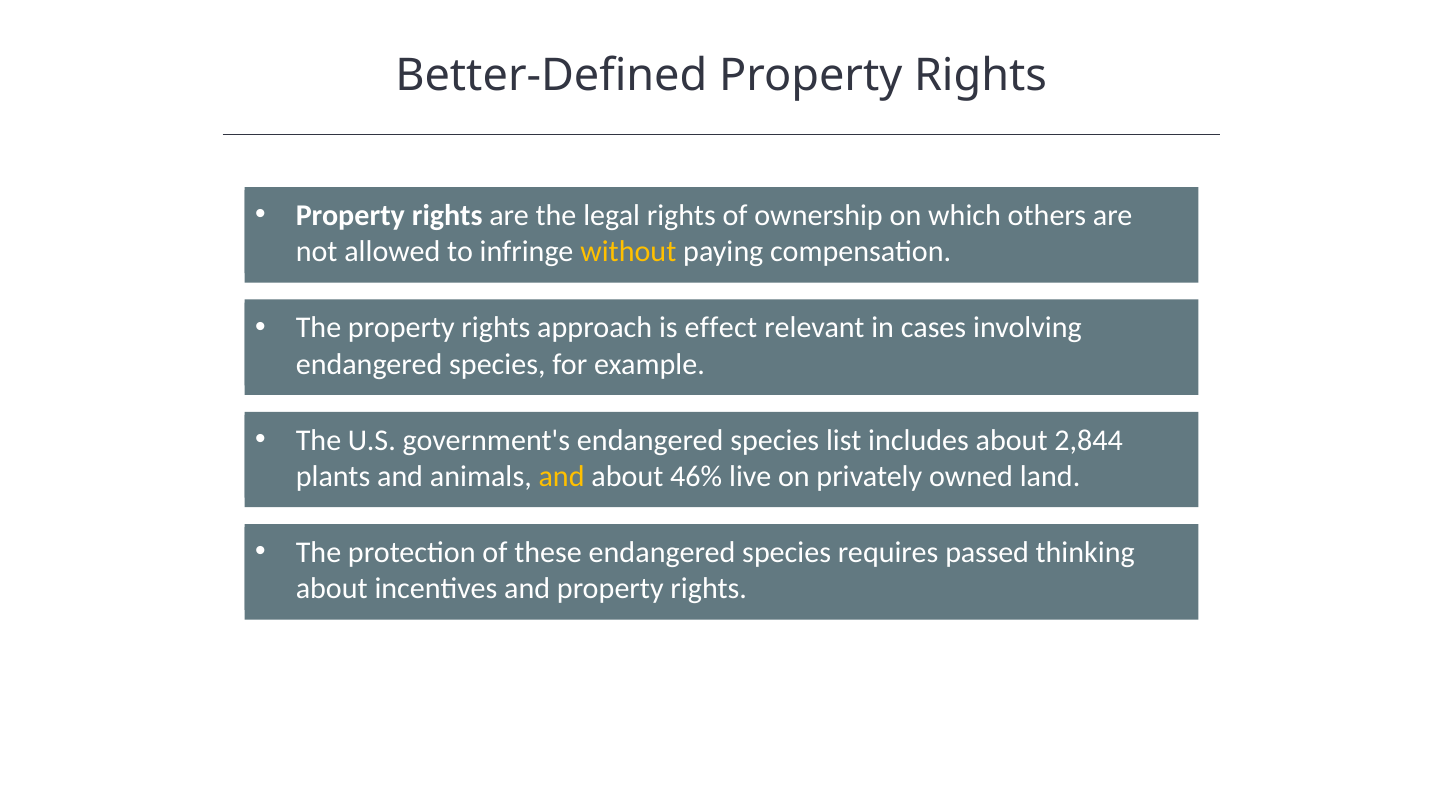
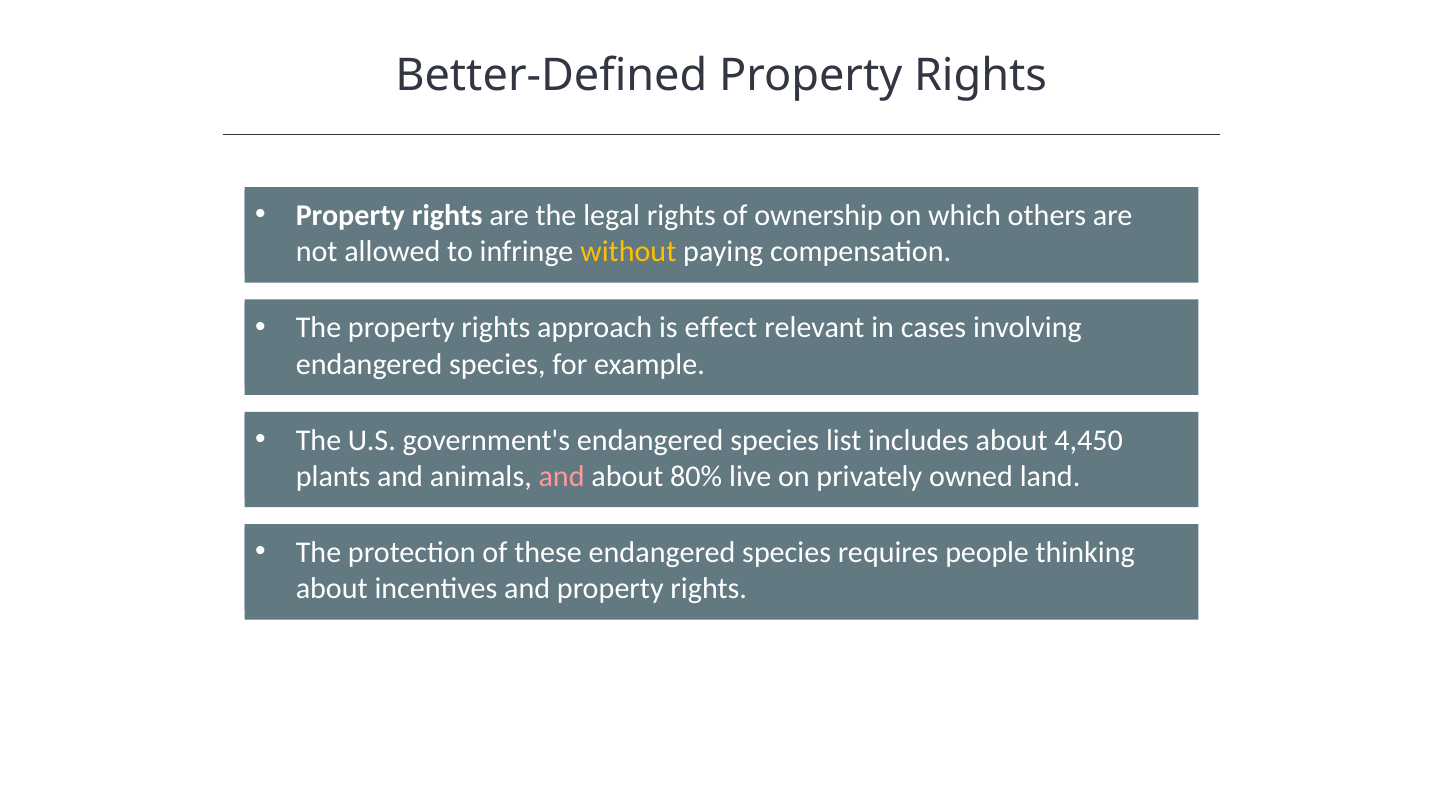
2,844: 2,844 -> 4,450 (1089, 440)
and colour: yellow -> pink (562, 476)
46%: 46% -> 80% (696, 476)
passed: passed -> people (987, 552)
